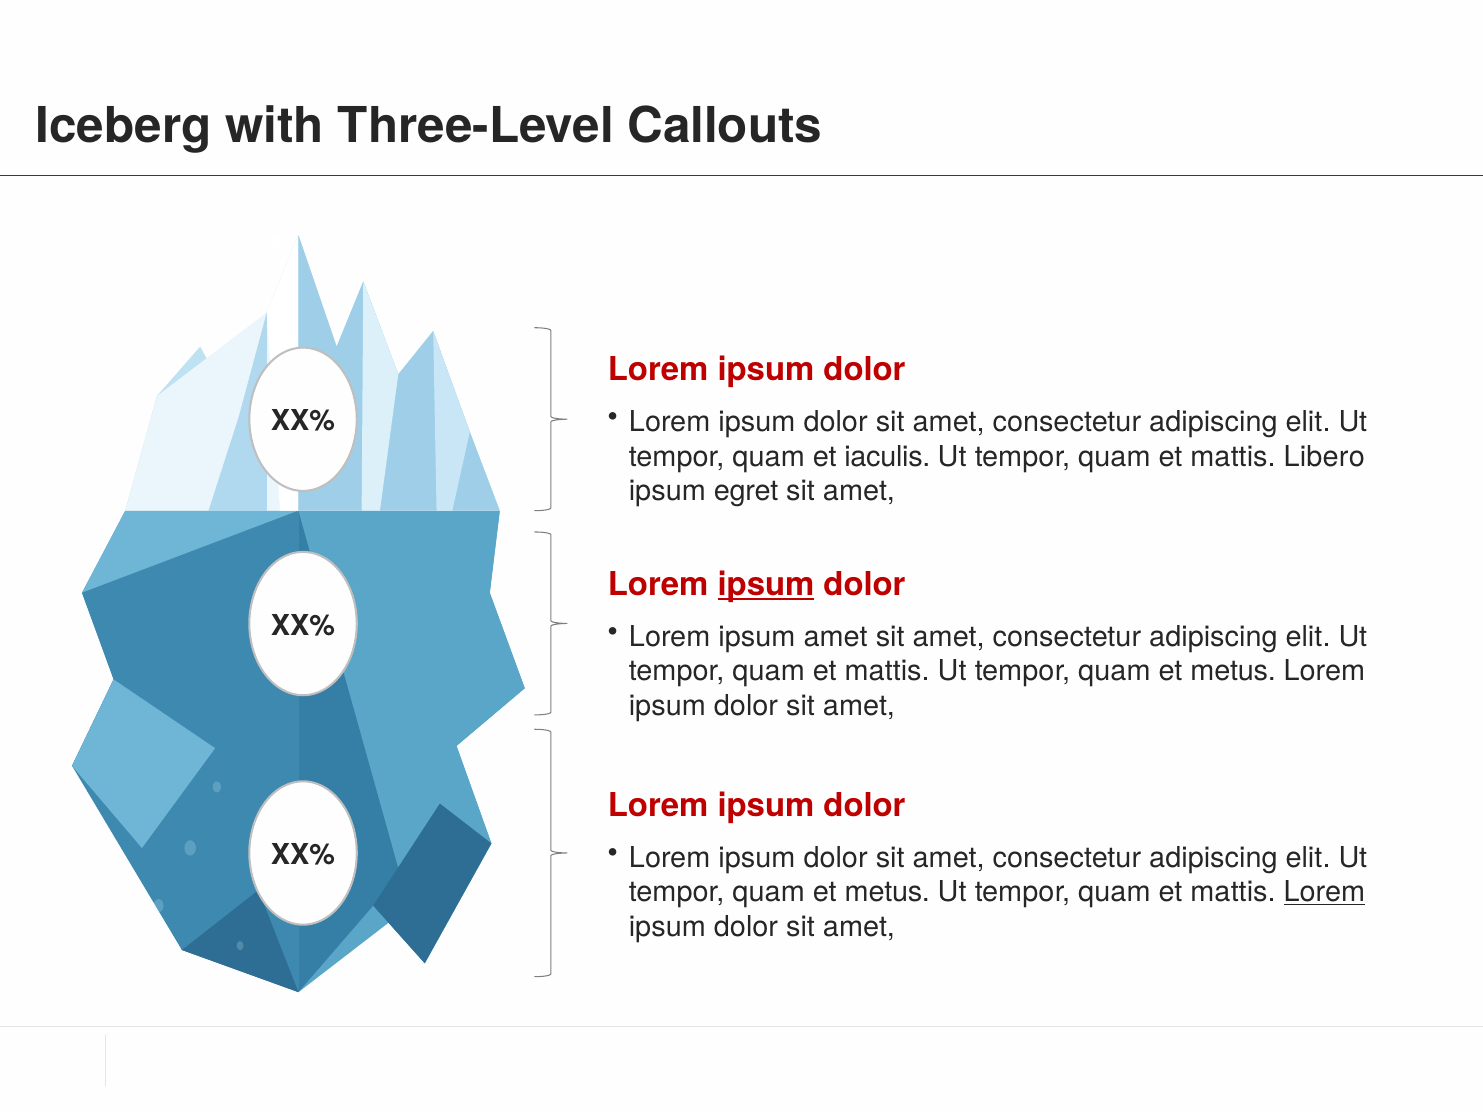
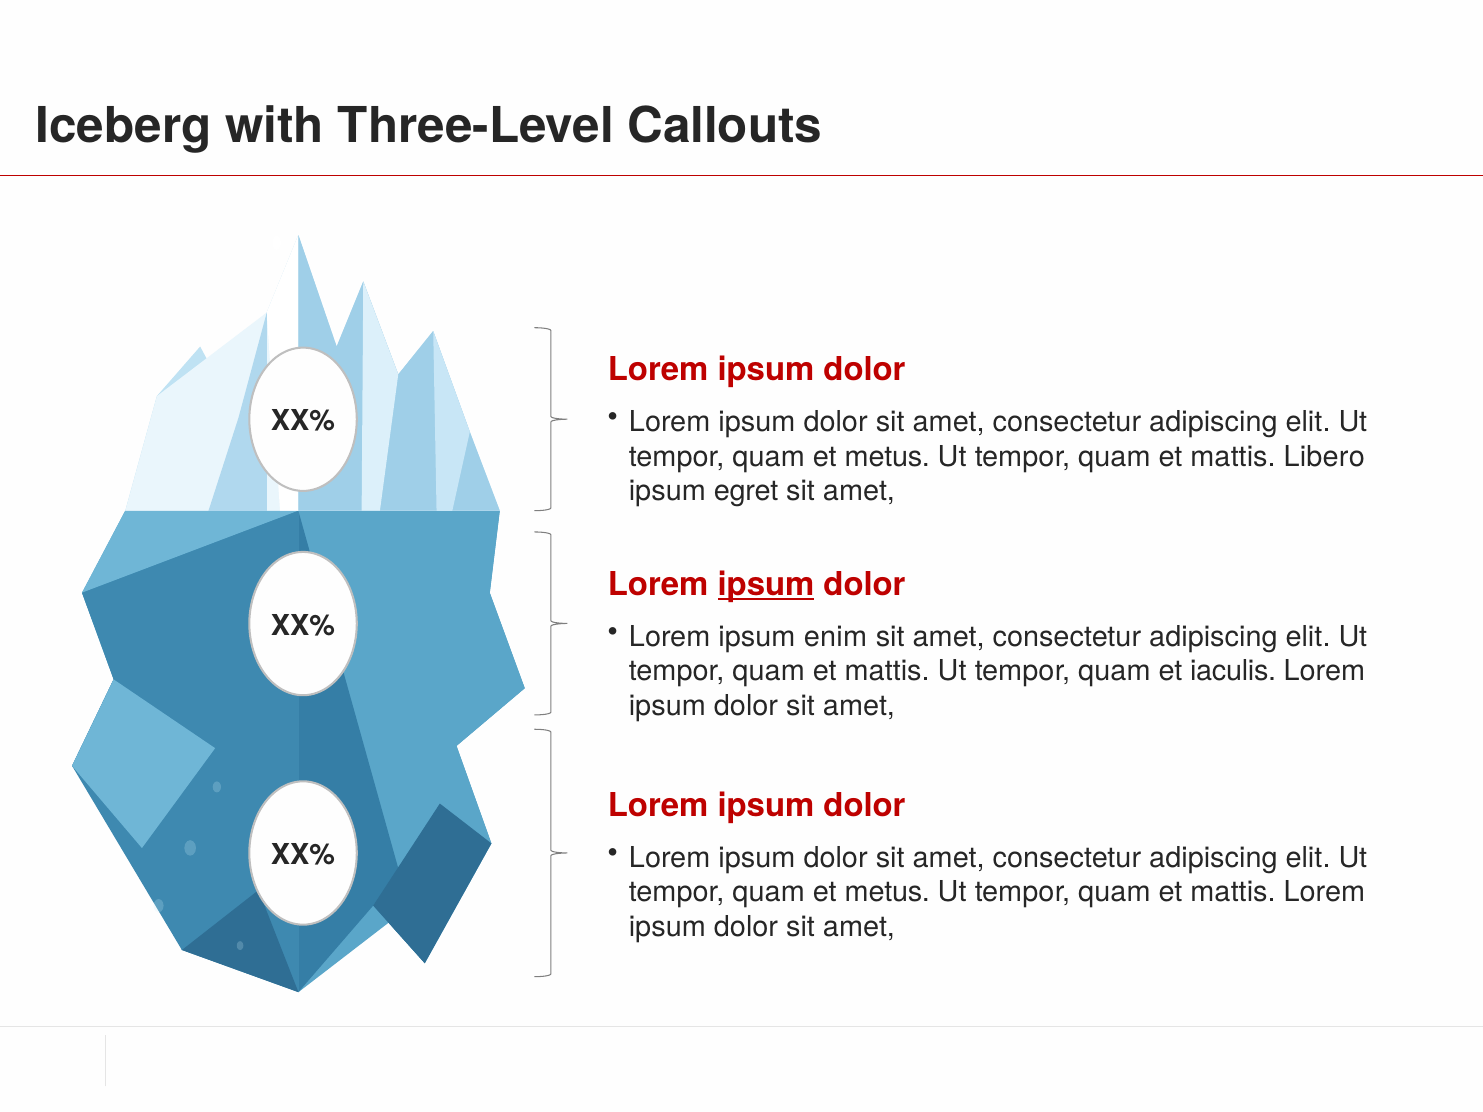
iaculis: iaculis -> metus (887, 457)
ipsum amet: amet -> enim (835, 637)
metus: metus -> iaculis (1233, 672)
Lorem underline: present -> none (1324, 892)
